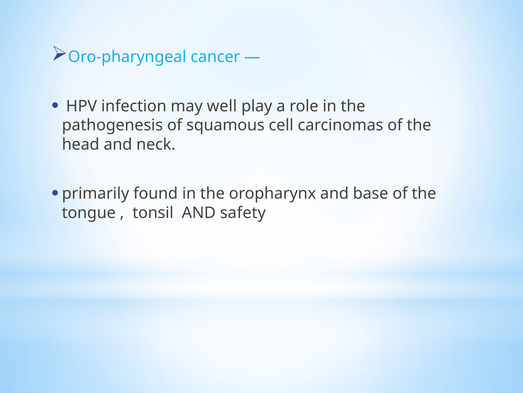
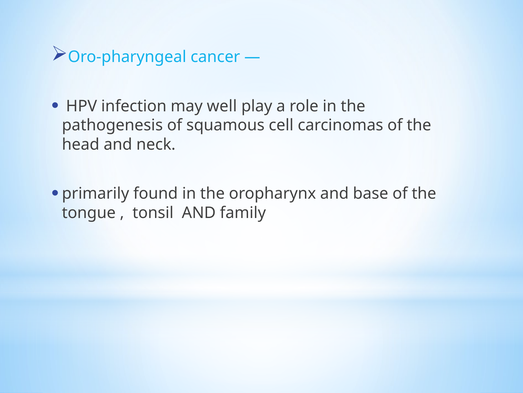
safety: safety -> family (243, 212)
